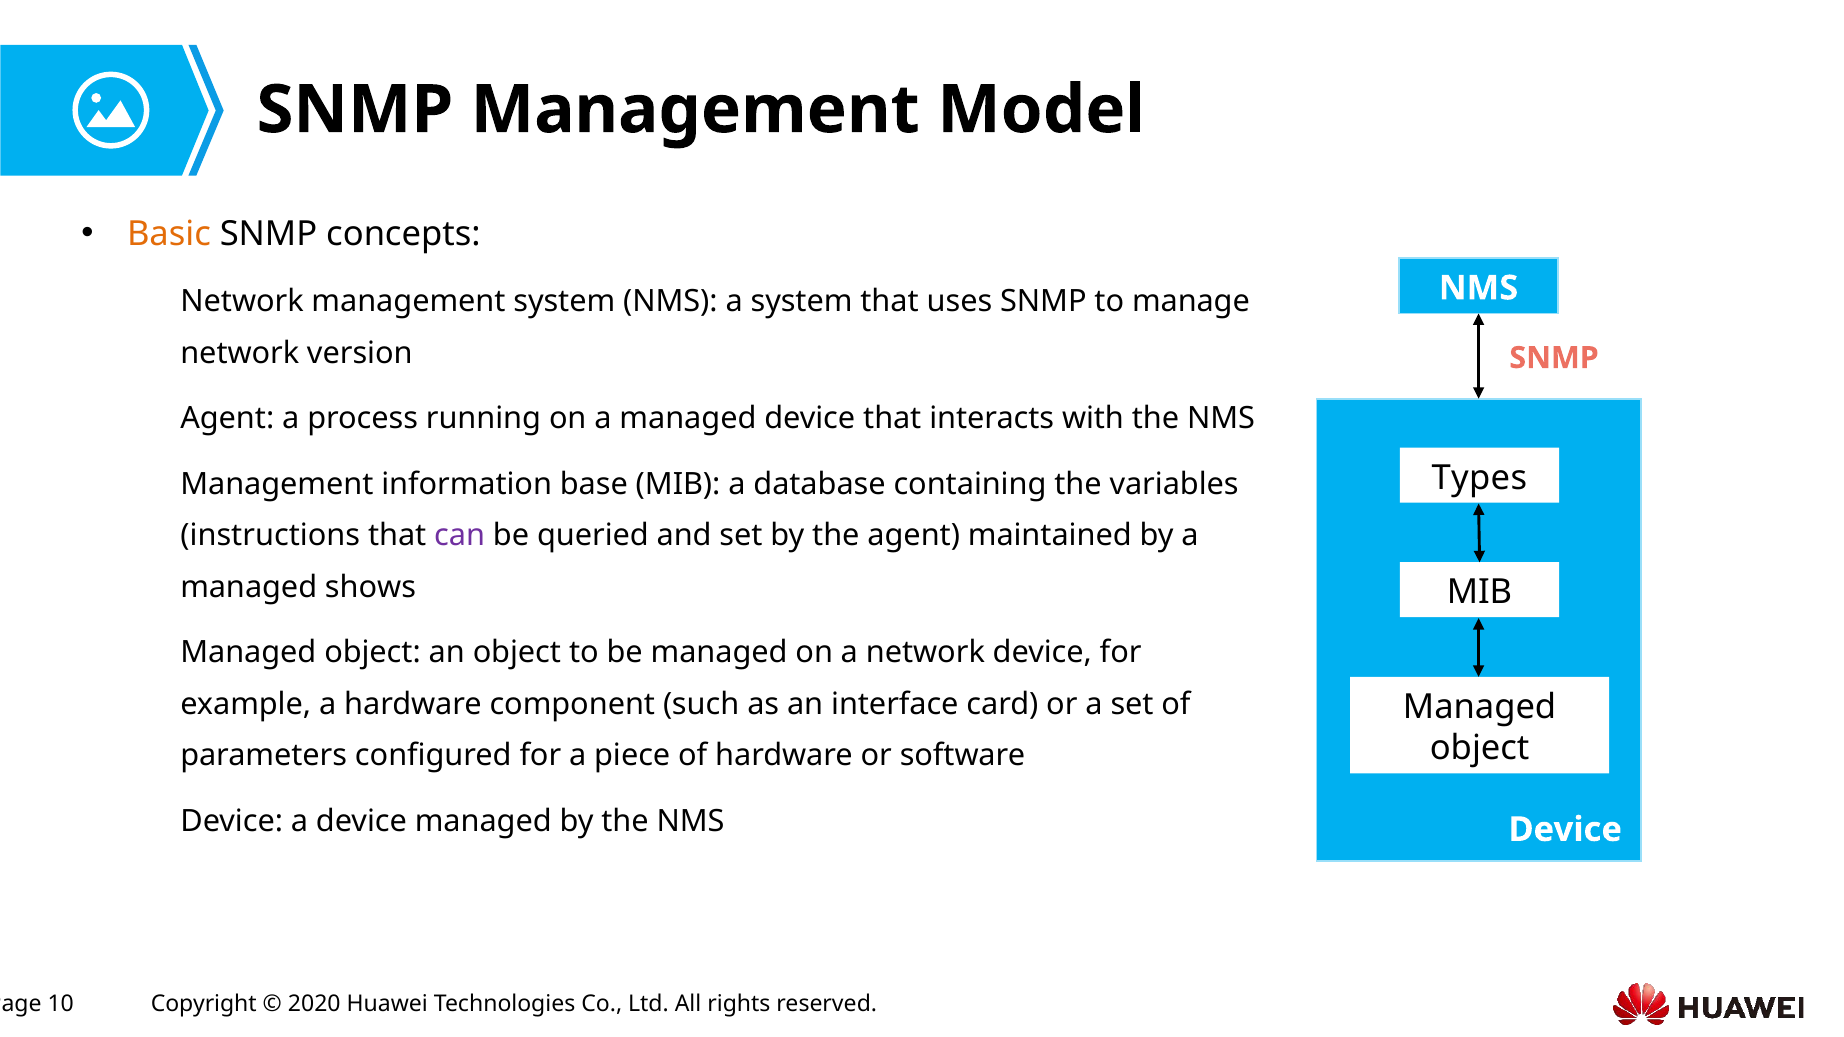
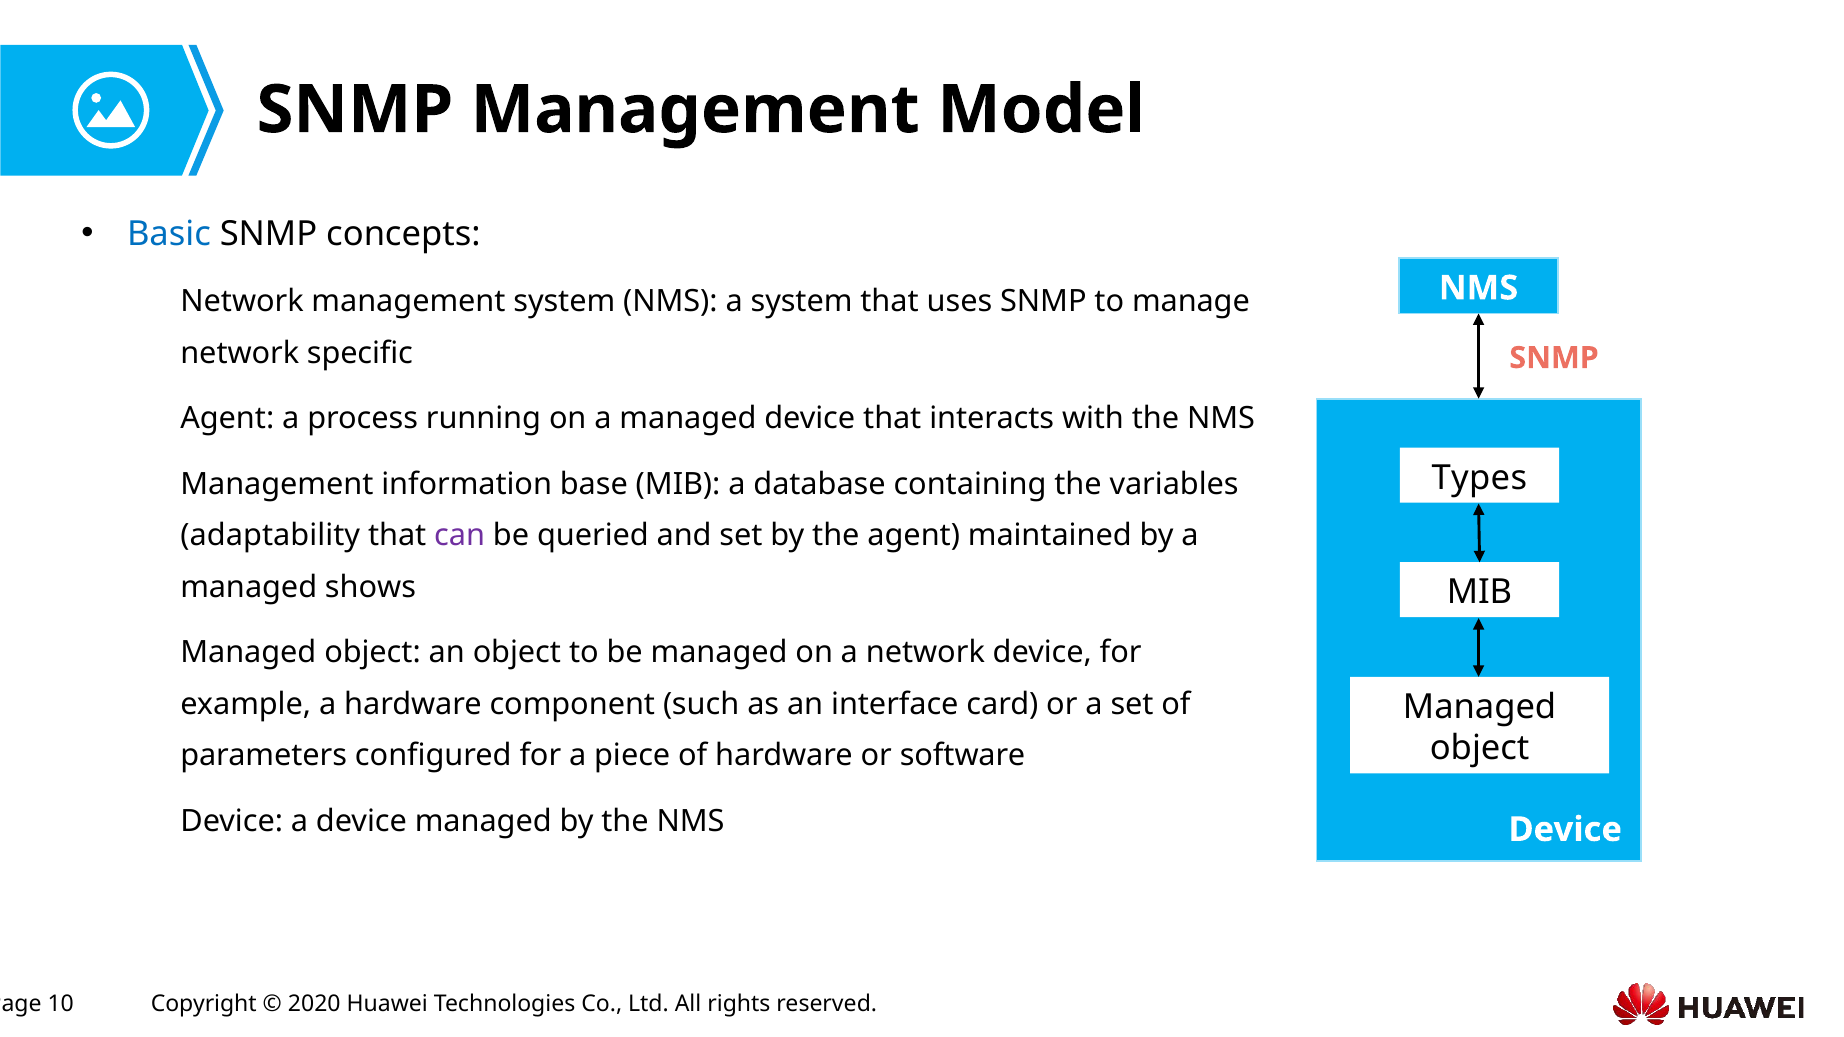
Basic colour: orange -> blue (169, 234)
version: version -> specific (360, 353)
instructions: instructions -> adaptability (270, 536)
